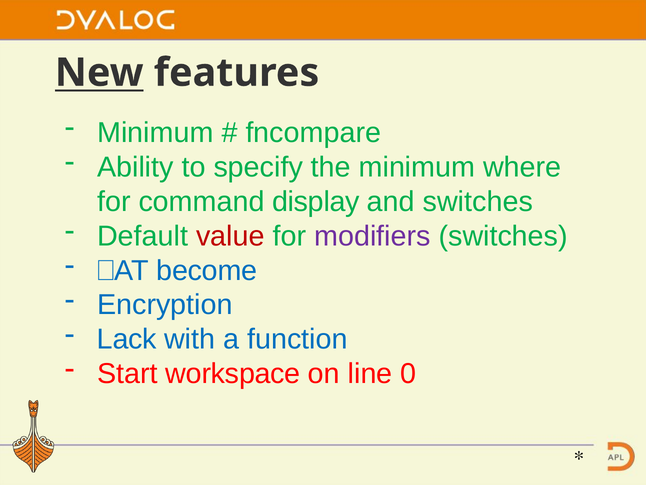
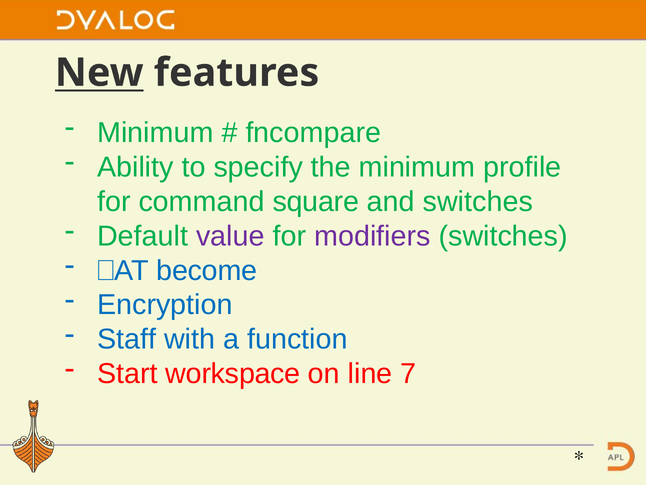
where: where -> profile (522, 167)
display: display -> square (316, 201)
value colour: red -> purple (230, 236)
Lack: Lack -> Staff (127, 339)
0: 0 -> 7 (408, 374)
